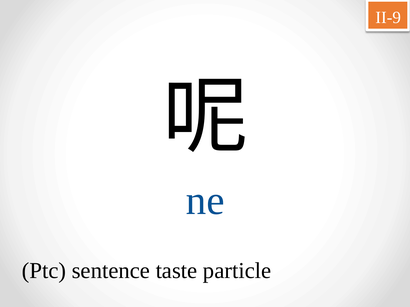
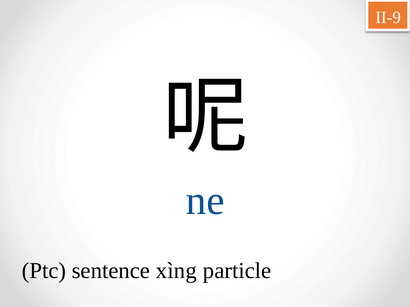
taste: taste -> xìng (176, 271)
